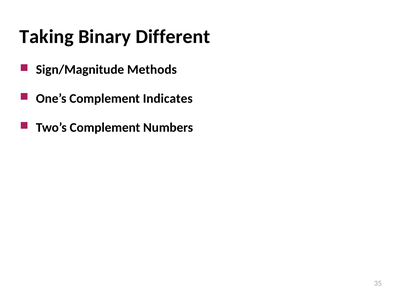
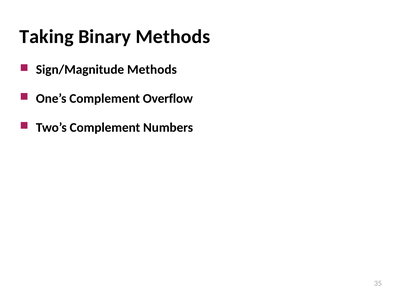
Binary Different: Different -> Methods (173, 37)
Indicates: Indicates -> Overflow (168, 99)
